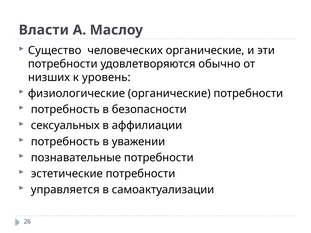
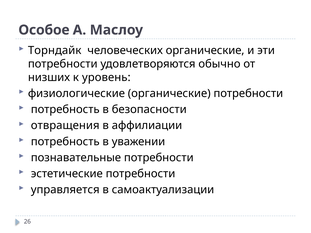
Власти: Власти -> Особое (44, 30)
Существо: Существо -> Торндайк (55, 51)
сексуальных: сексуальных -> отвращения (65, 126)
